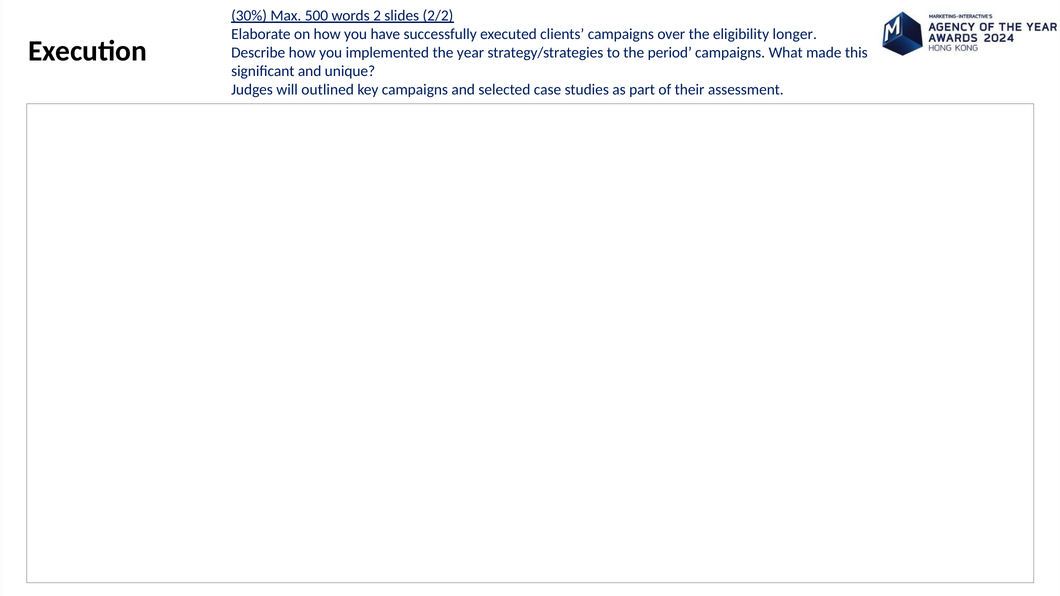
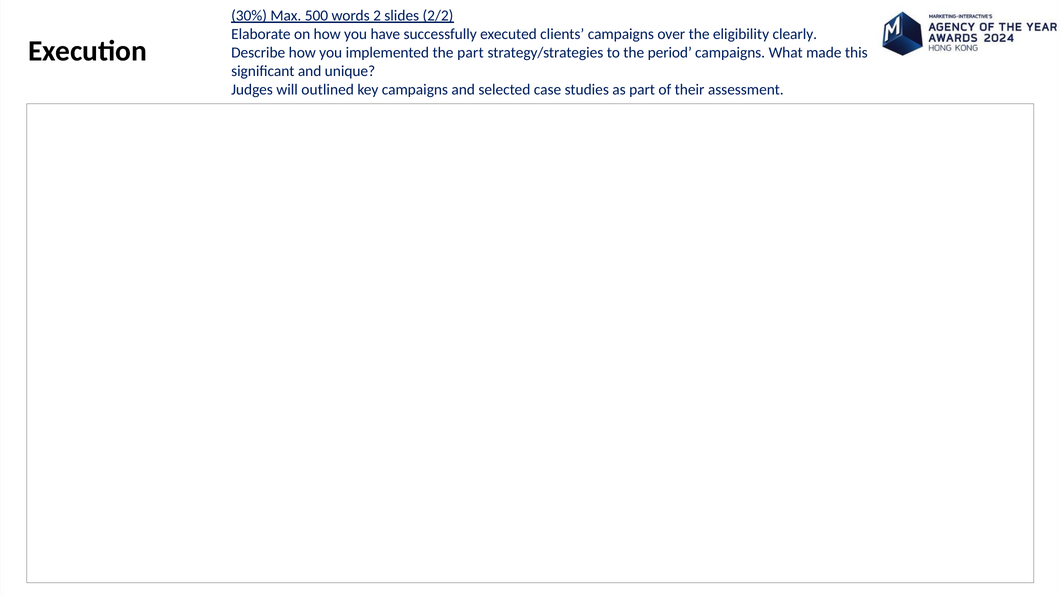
longer: longer -> clearly (795, 34)
the year: year -> part (470, 53)
